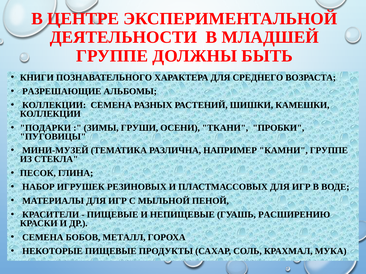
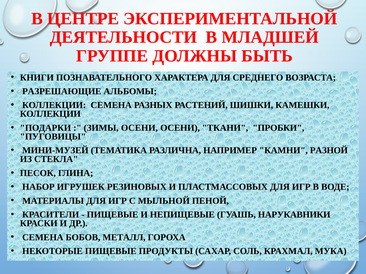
ЗИМЫ ГРУШИ: ГРУШИ -> ОСЕНИ (139, 128)
КАМНИ ГРУППЕ: ГРУППЕ -> РАЗНОЙ (329, 151)
РАСШИРЕНИЮ: РАСШИРЕНИЮ -> НАРУКАВНИКИ (294, 215)
